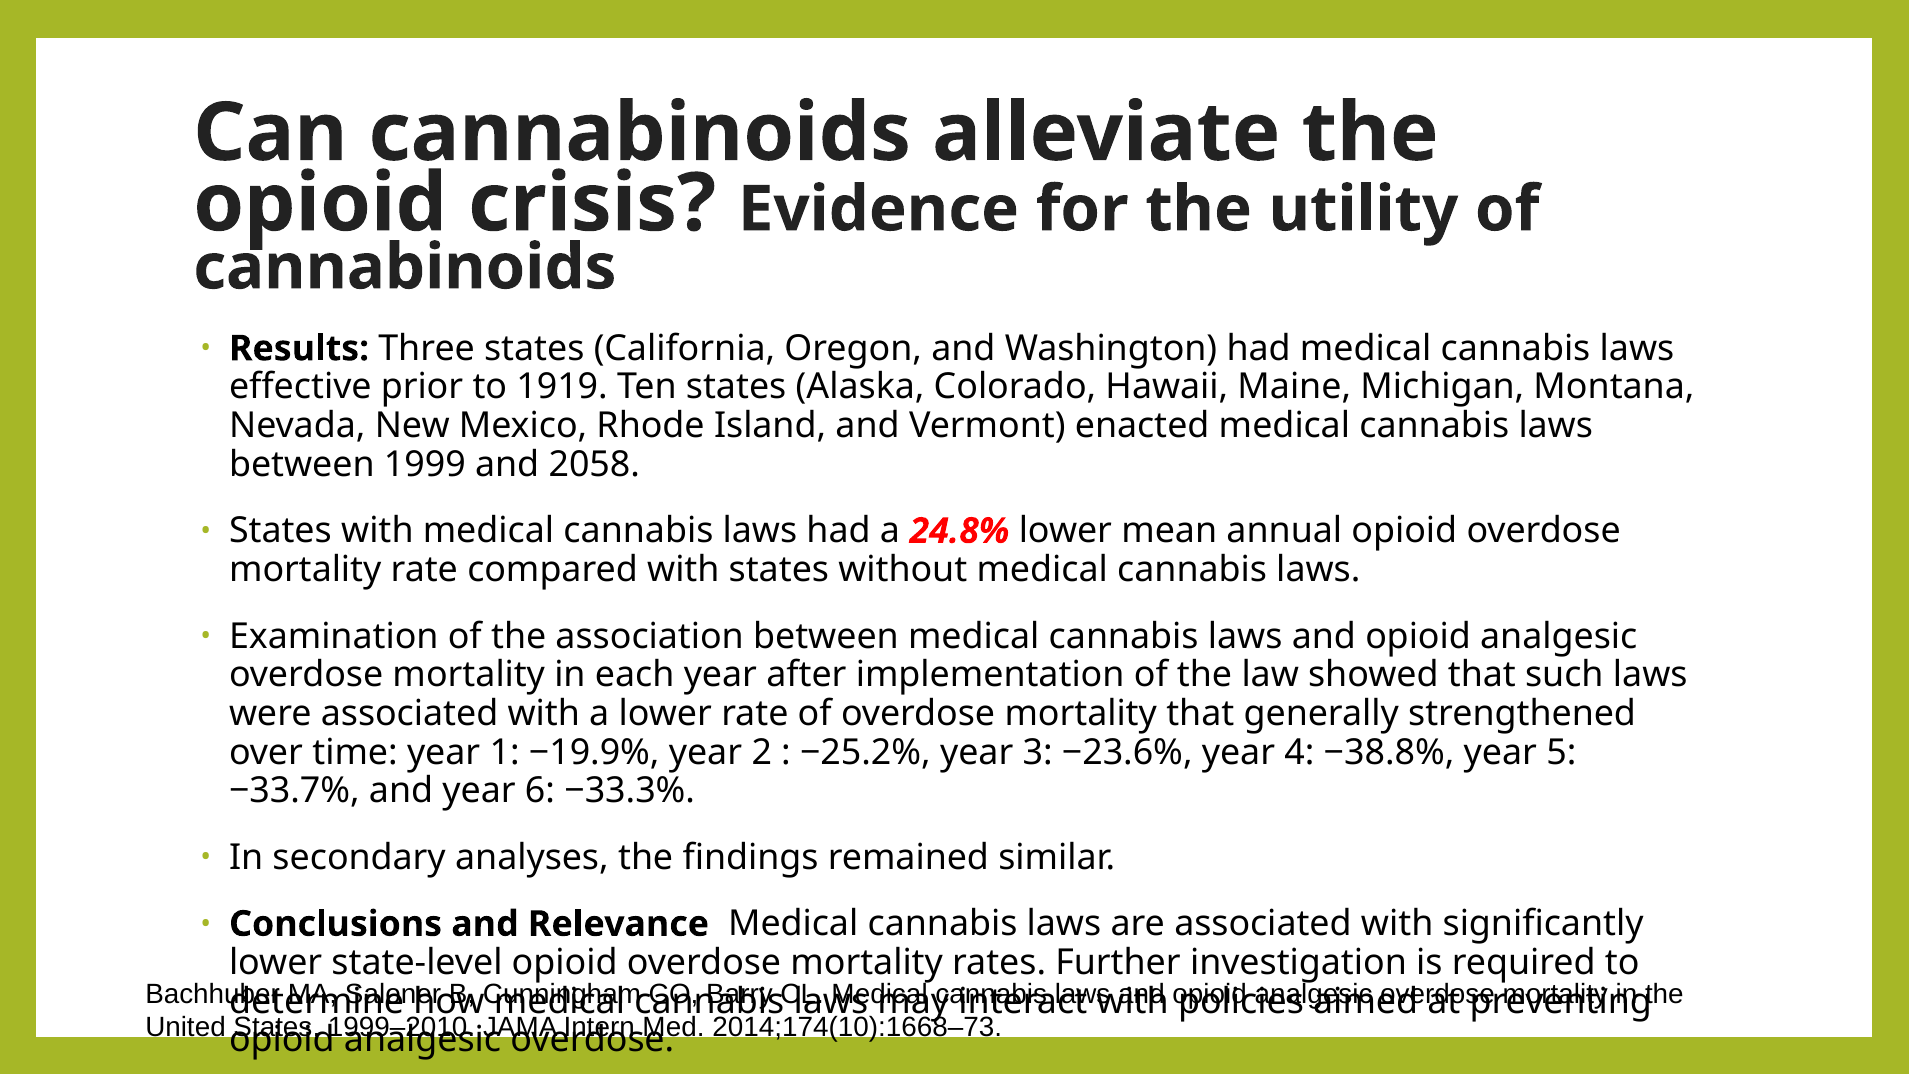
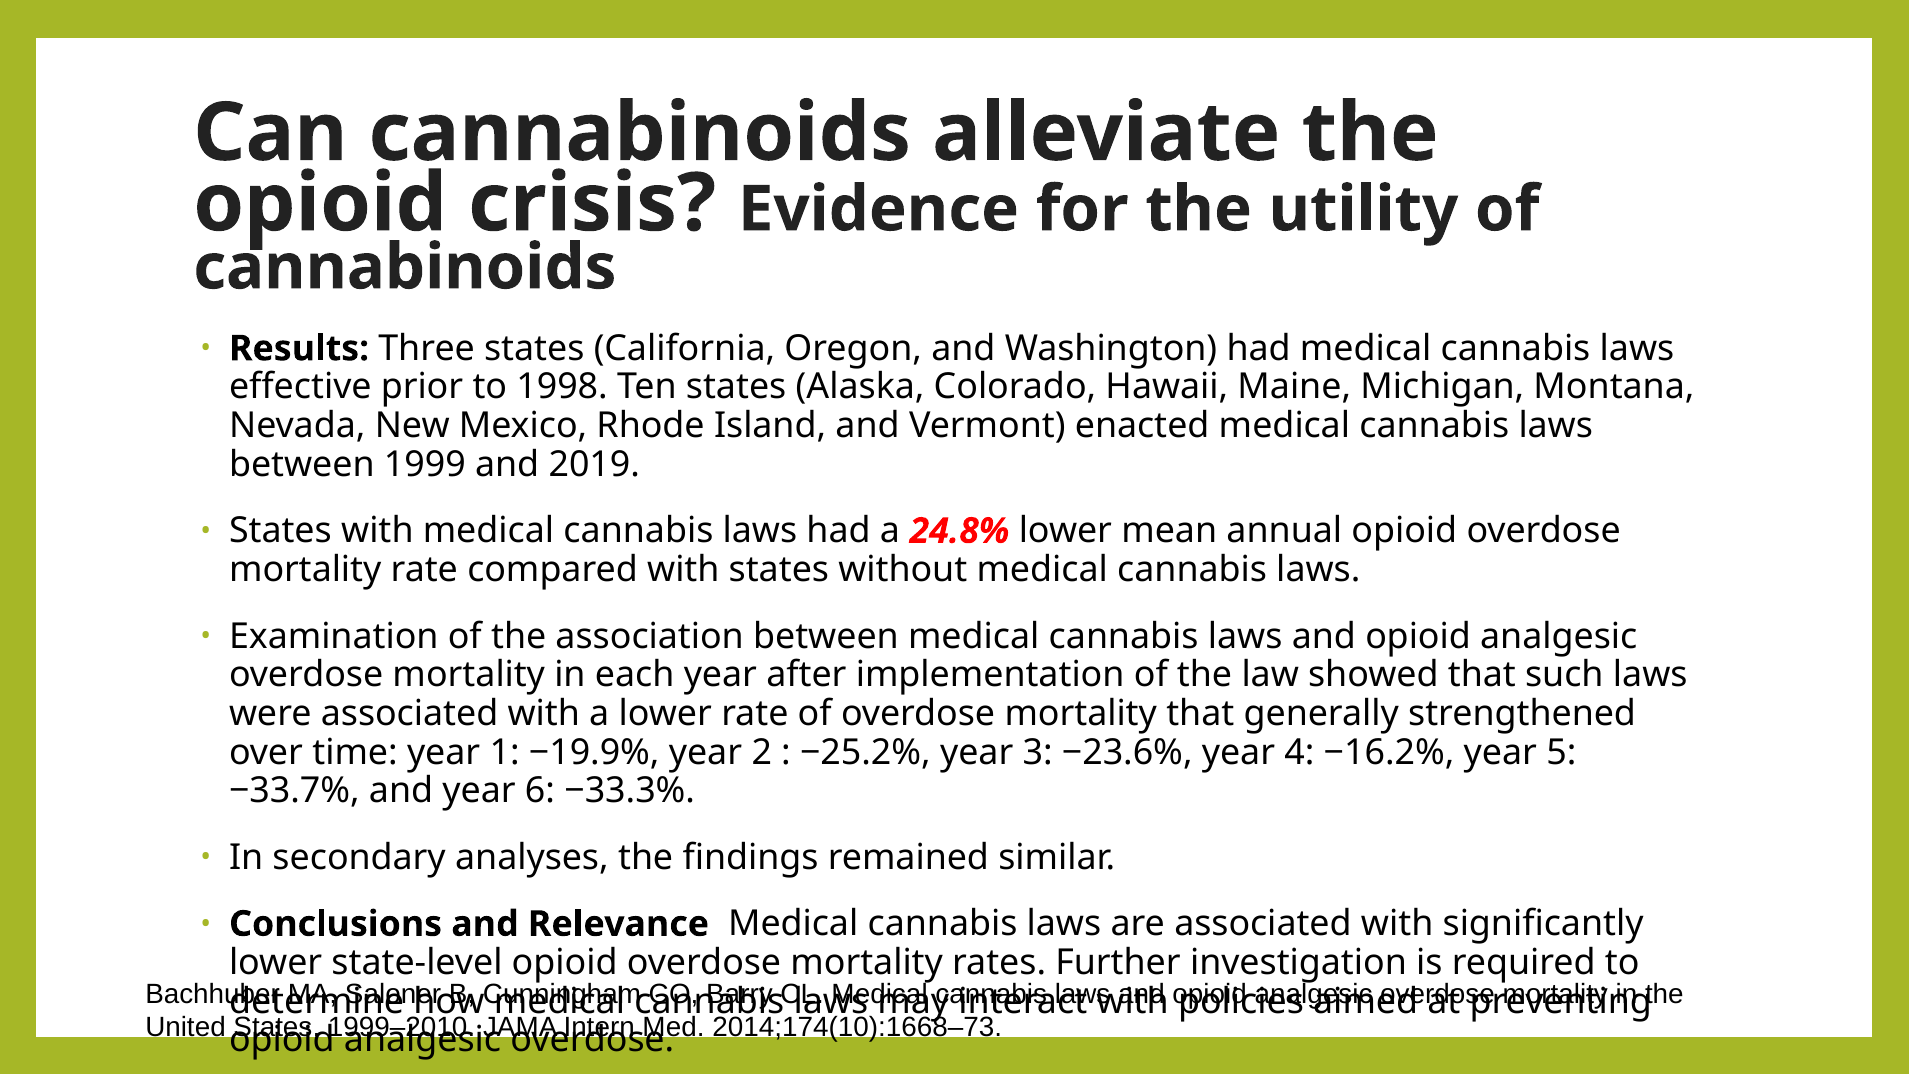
1919: 1919 -> 1998 (562, 387)
2058: 2058 -> 2019 (594, 464)
−38.8%: −38.8% -> −16.2% (1389, 752)
